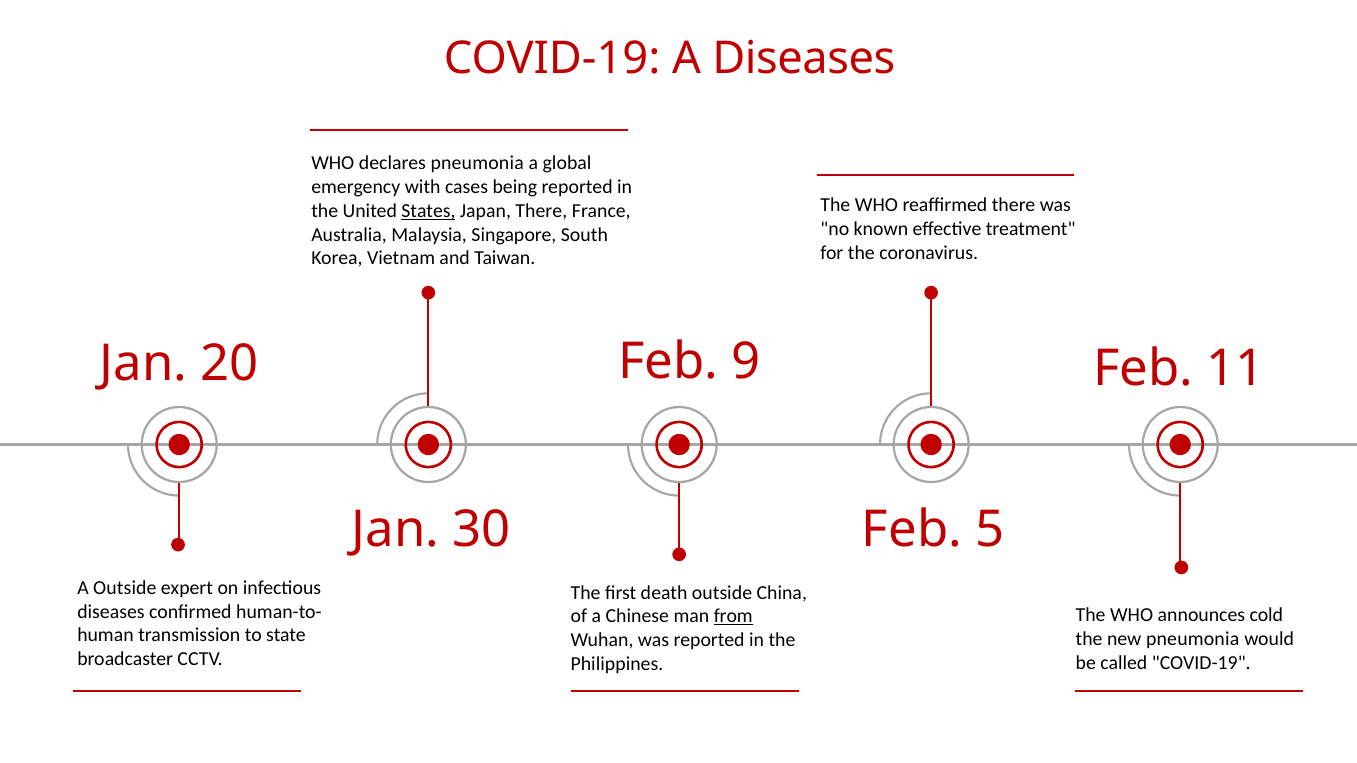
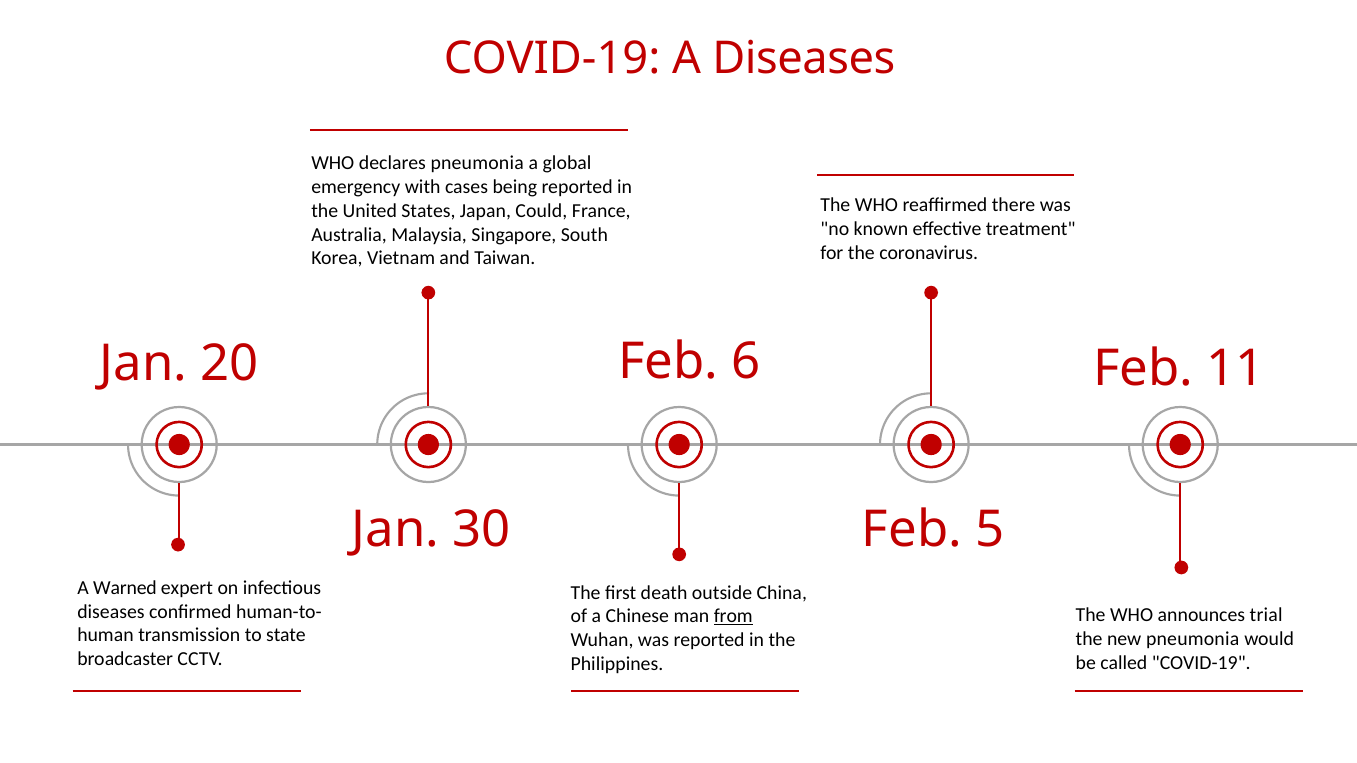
States underline: present -> none (428, 211)
Japan There: There -> Could (541, 211)
9: 9 -> 6 (746, 362)
A Outside: Outside -> Warned (125, 588)
cold: cold -> trial (1266, 615)
